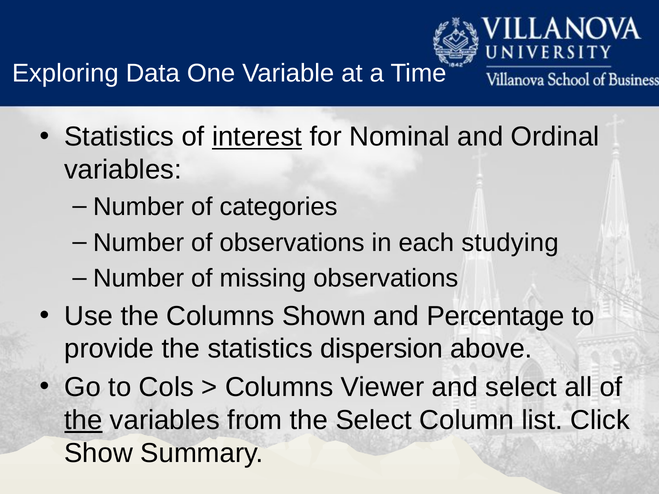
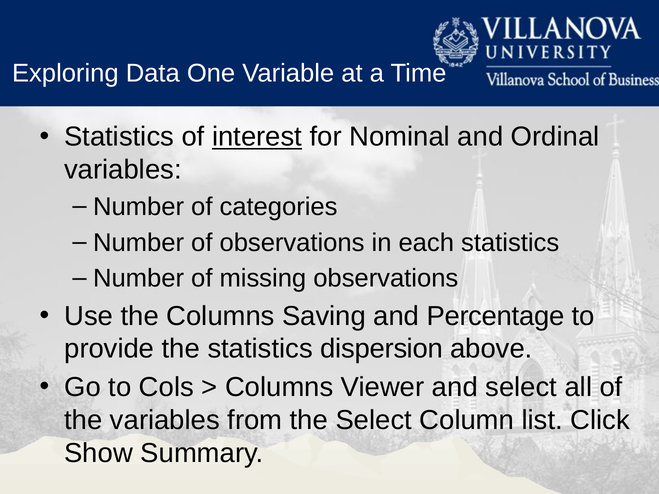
each studying: studying -> statistics (510, 243)
Shown: Shown -> Saving (324, 316)
the underline: present -> none (83, 420)
